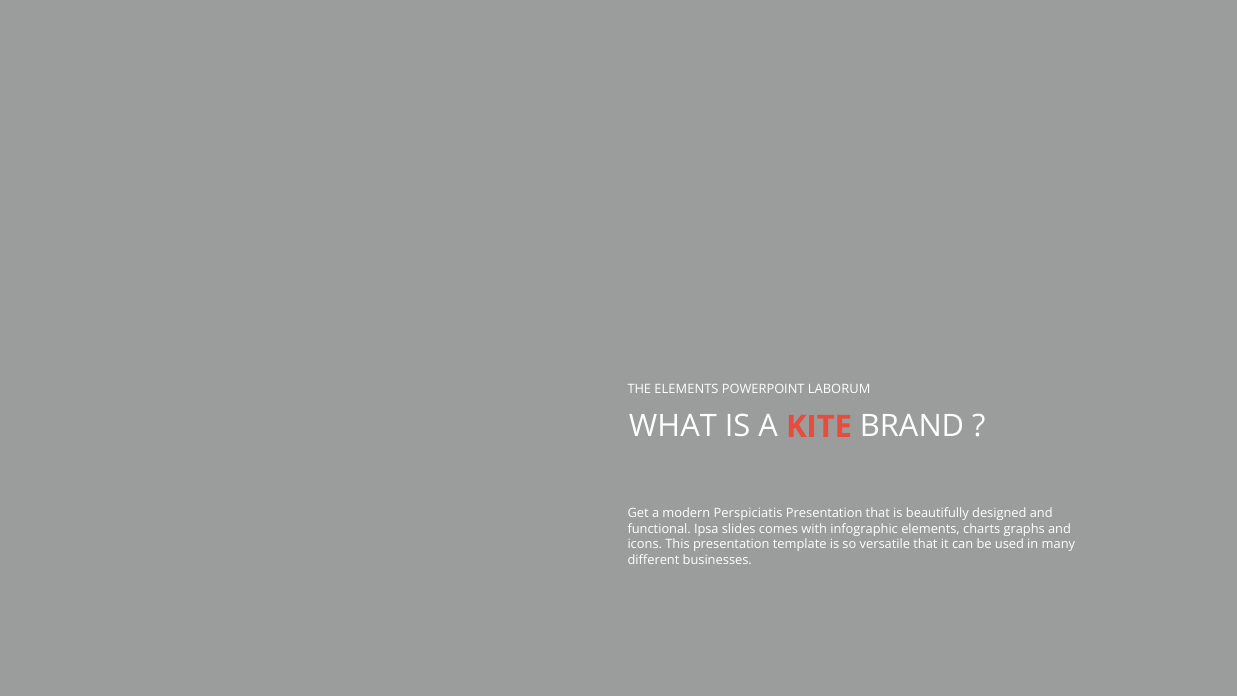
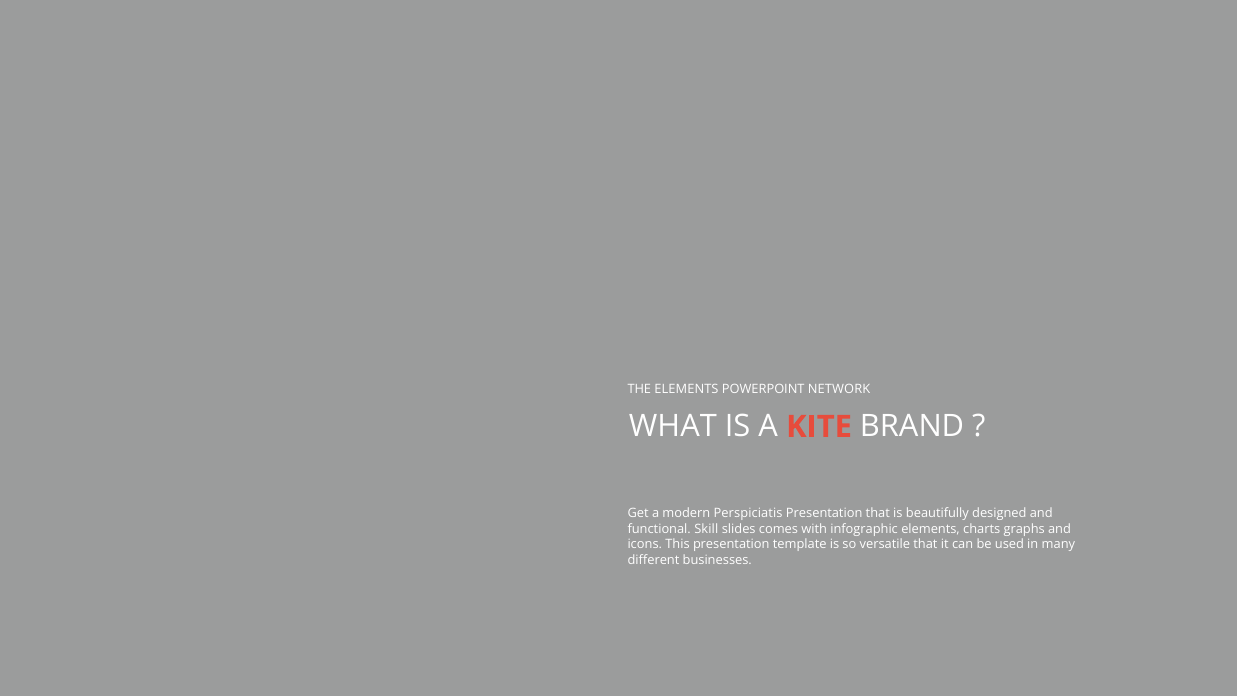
LABORUM: LABORUM -> NETWORK (839, 389)
Ipsa: Ipsa -> Skill (706, 529)
